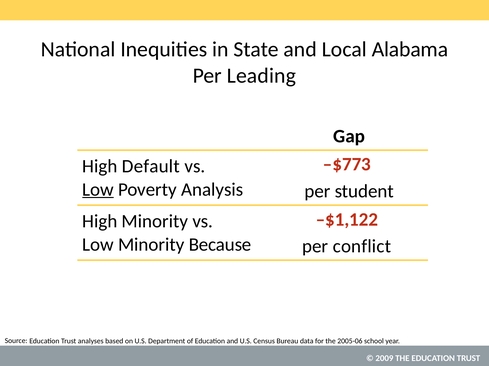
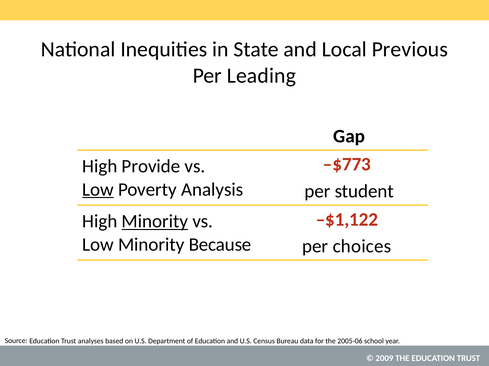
Alabama: Alabama -> Previous (410, 50)
Default: Default -> Provide (151, 167)
Minority underline: none -> present (155, 222)
conflict: conflict -> choices (362, 247)
